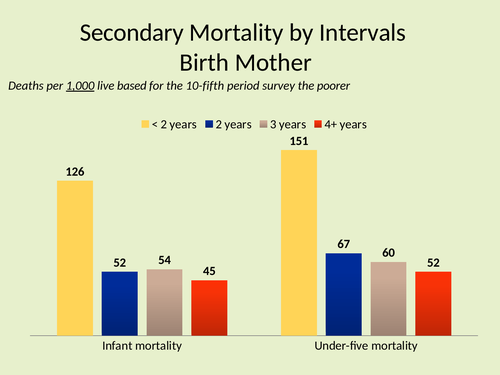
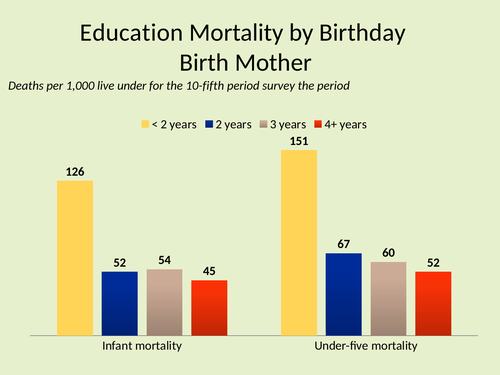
Secondary: Secondary -> Education (132, 33)
Intervals: Intervals -> Birthday (362, 33)
1,000 underline: present -> none (80, 86)
based: based -> under (132, 86)
the poorer: poorer -> period (333, 86)
